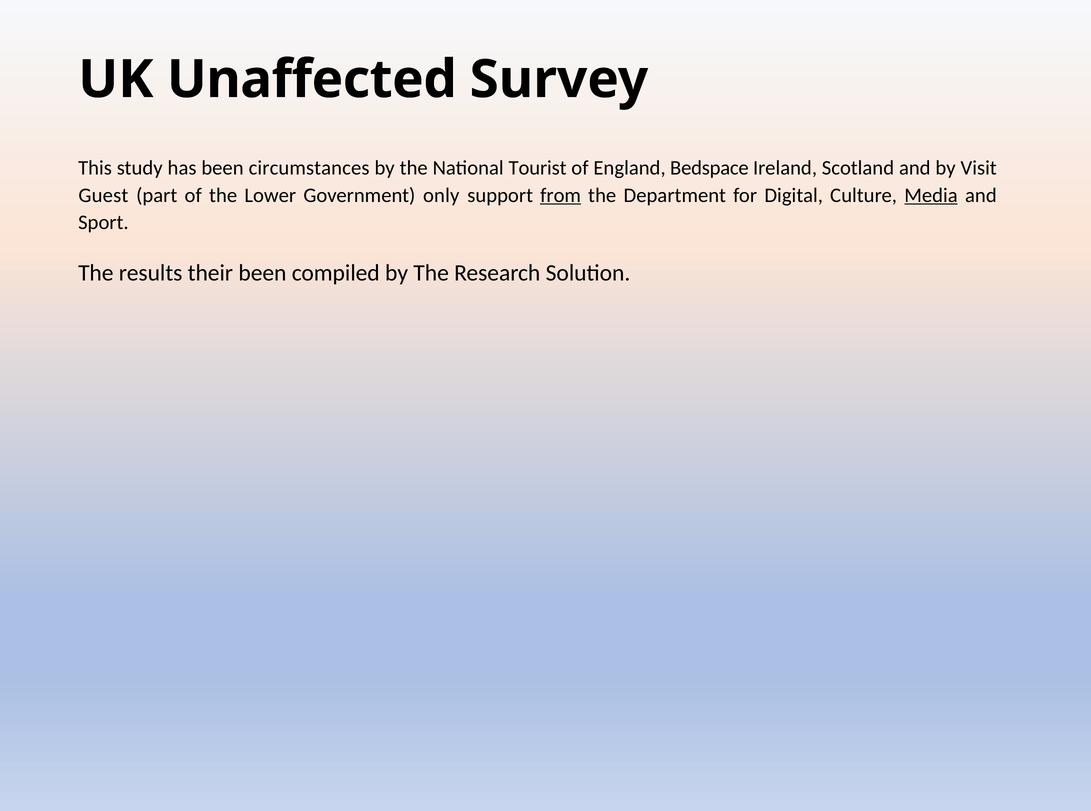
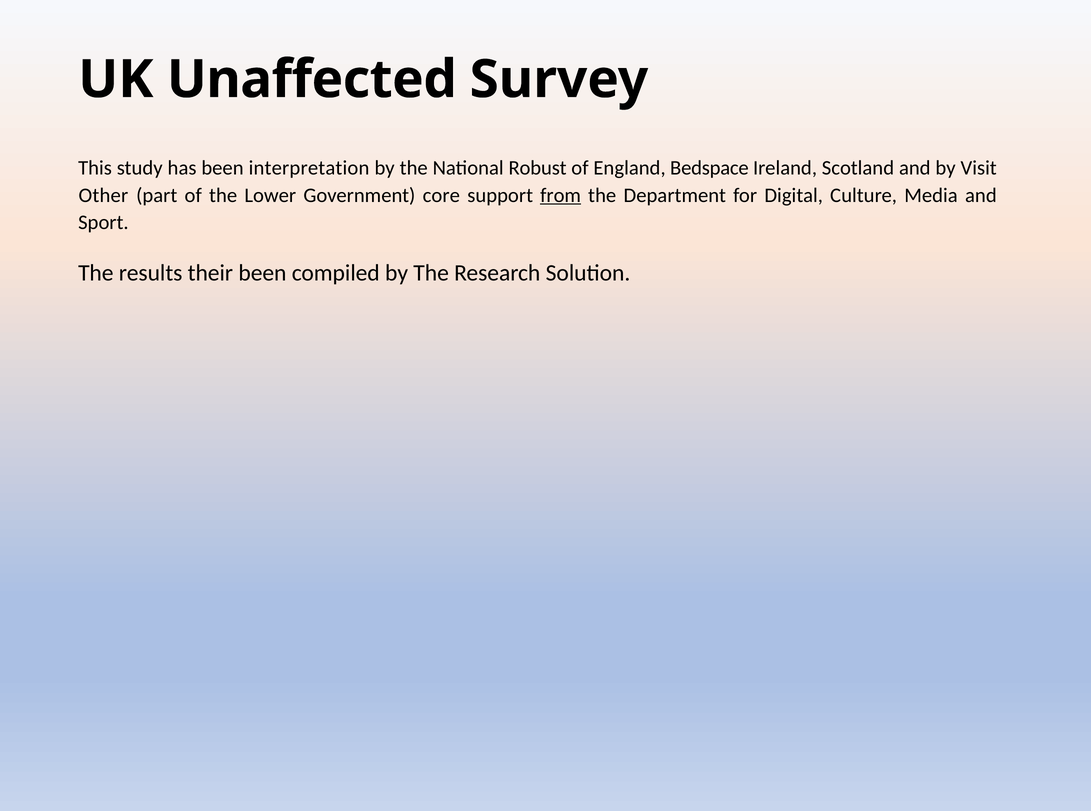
circumstances: circumstances -> interpretation (309, 168)
Tourist: Tourist -> Robust (538, 168)
Guest: Guest -> Other (103, 195)
only: only -> core (441, 195)
Media underline: present -> none (931, 195)
